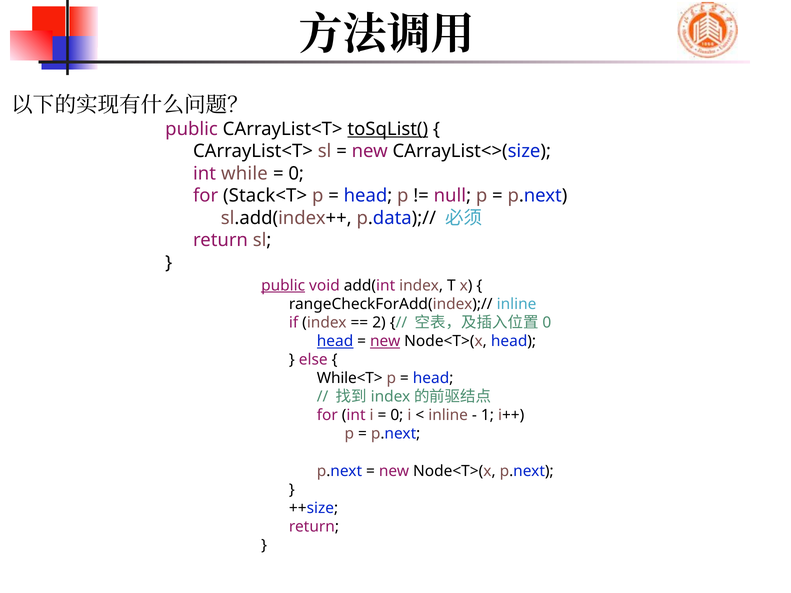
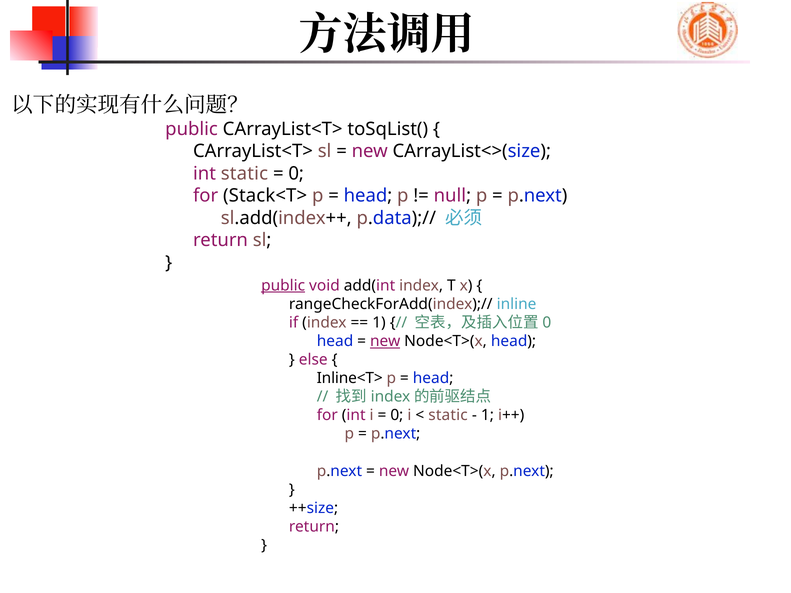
toSqList( underline: present -> none (388, 129)
int while: while -> static (244, 174)
2: 2 -> 1 (379, 323)
head underline: present -> none (335, 341)
While<T>: While<T> -> Inline<T> (350, 378)
inline: inline -> static (448, 416)
